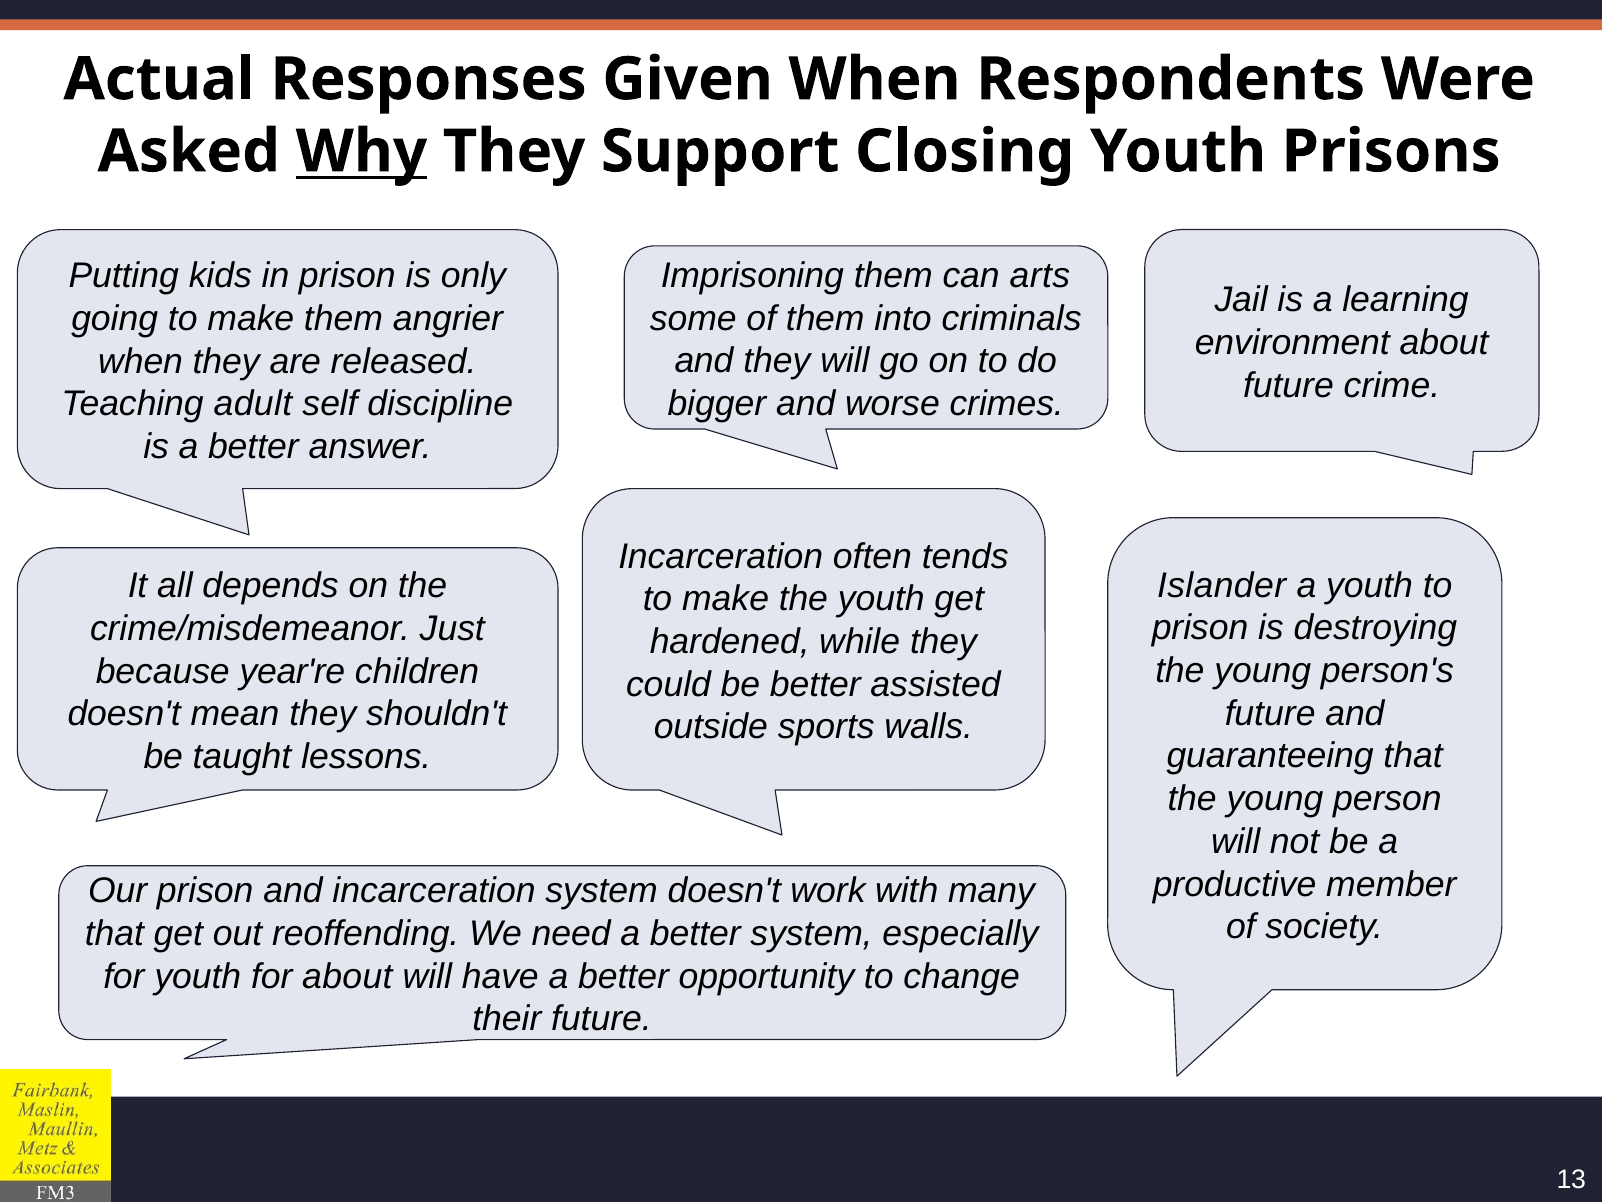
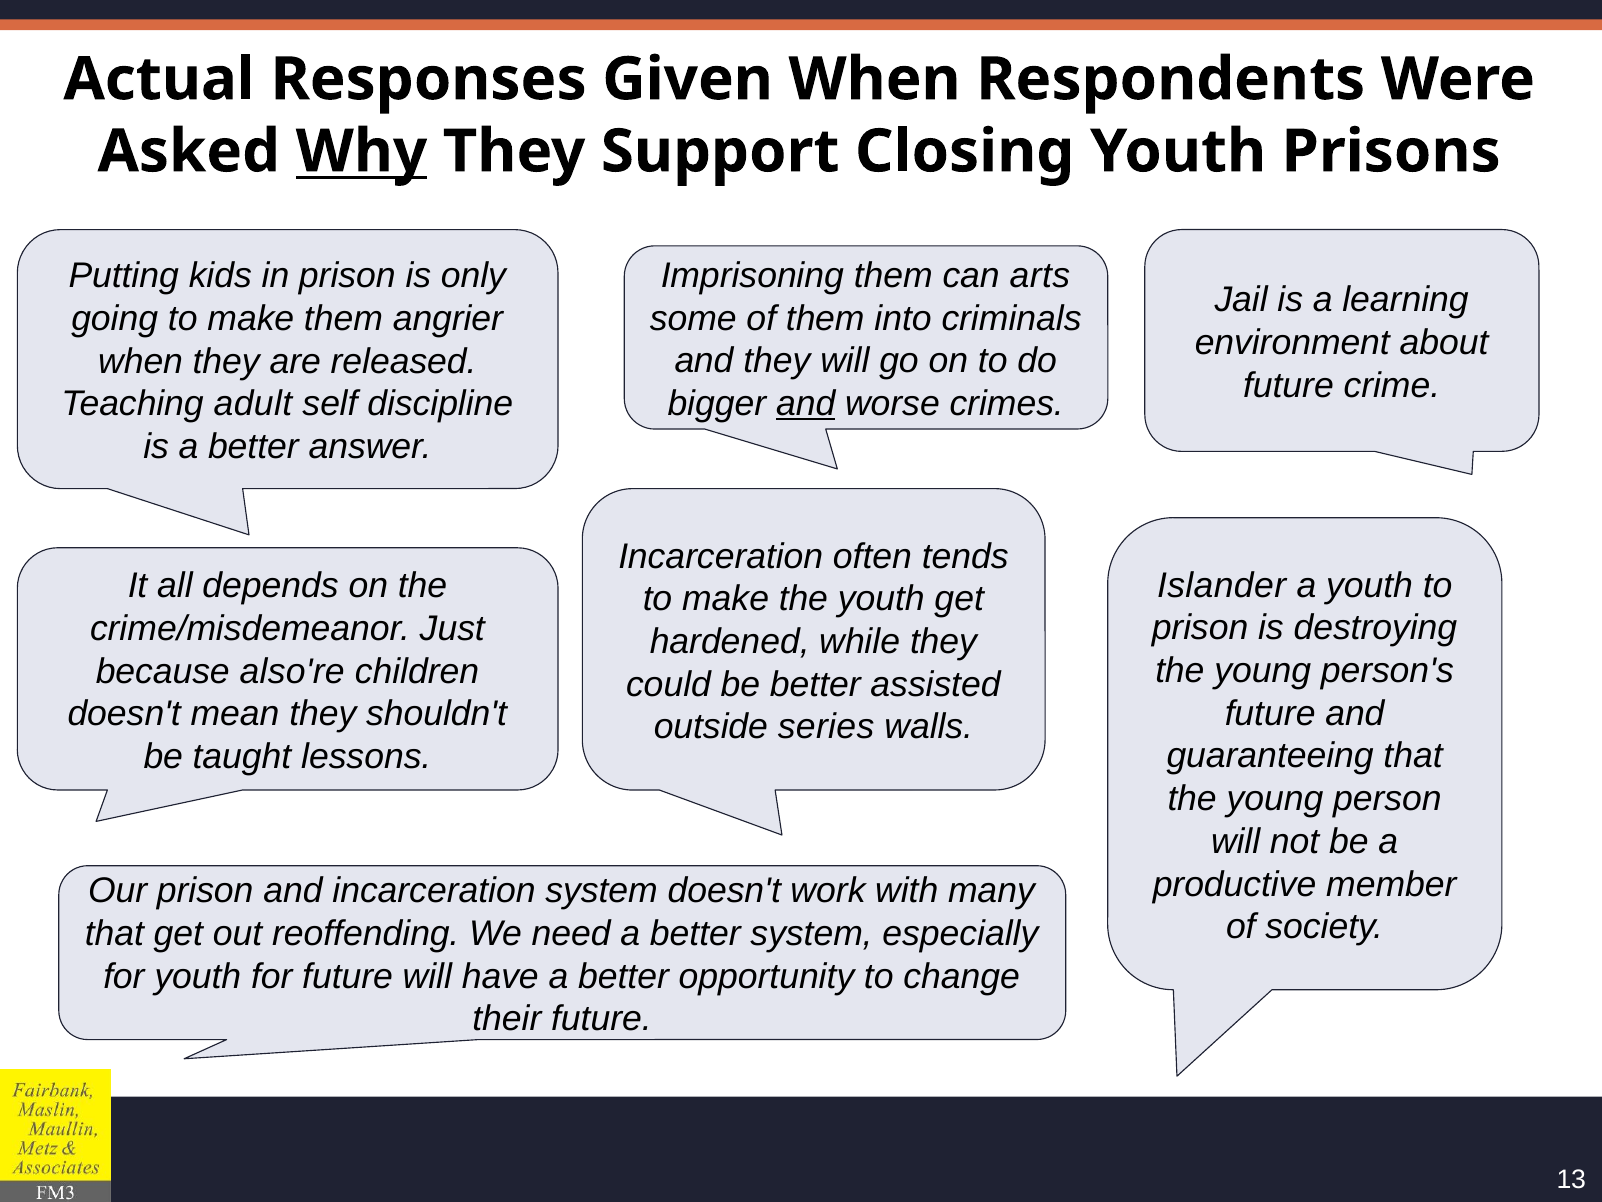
and underline: none -> present (806, 404)
year're: year're -> also're (292, 671)
sports: sports -> series (826, 727)
for about: about -> future (348, 976)
